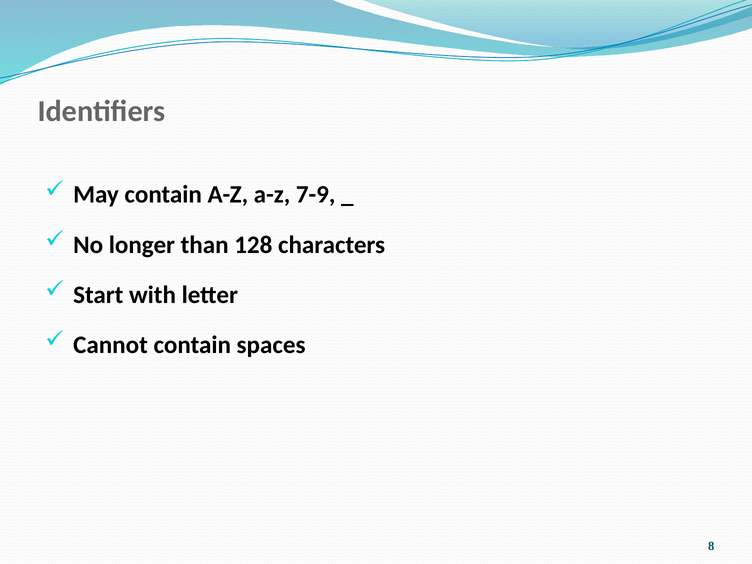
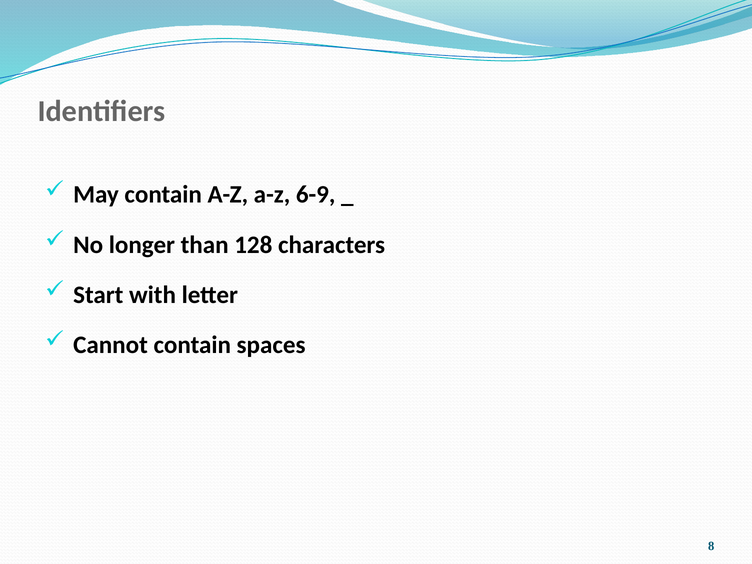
7-9: 7-9 -> 6-9 (316, 195)
